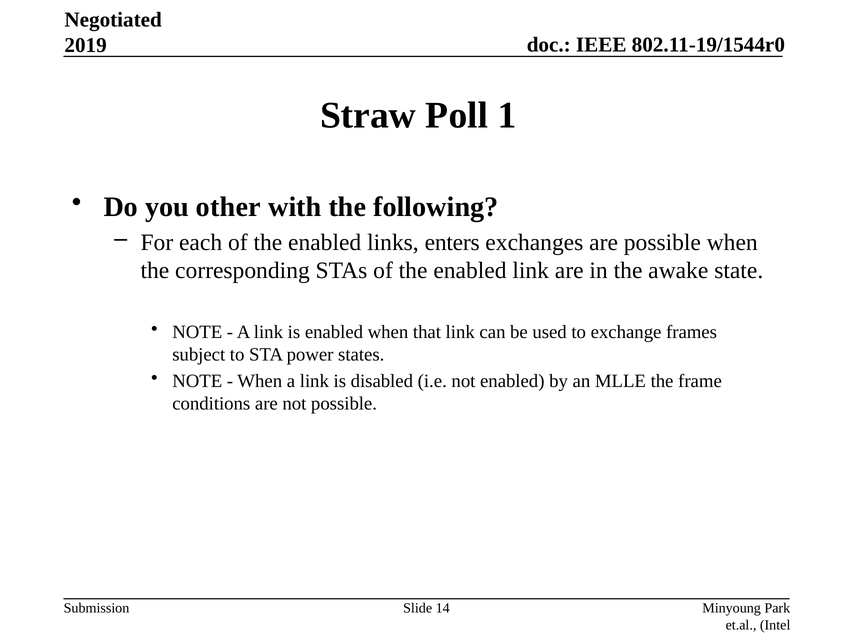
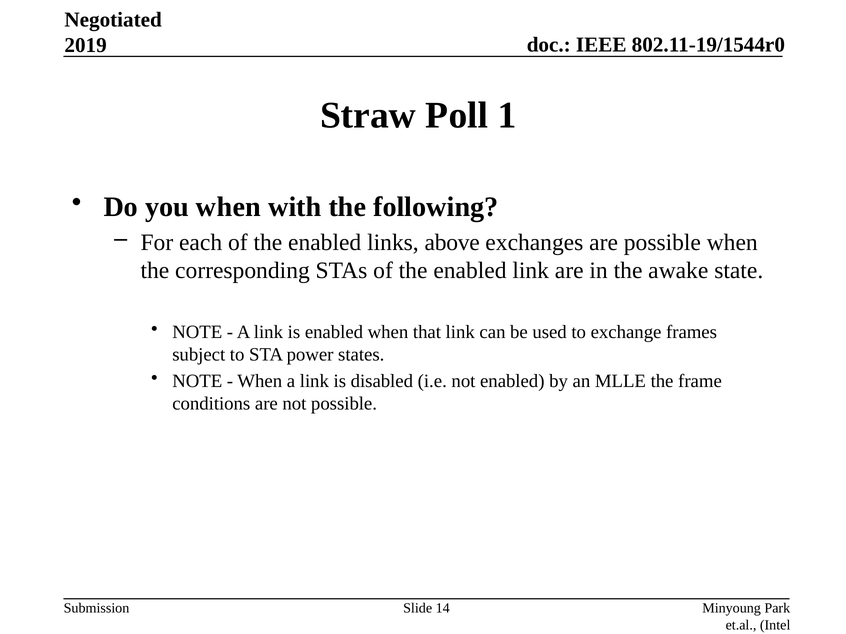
you other: other -> when (228, 207)
enters: enters -> above (452, 243)
